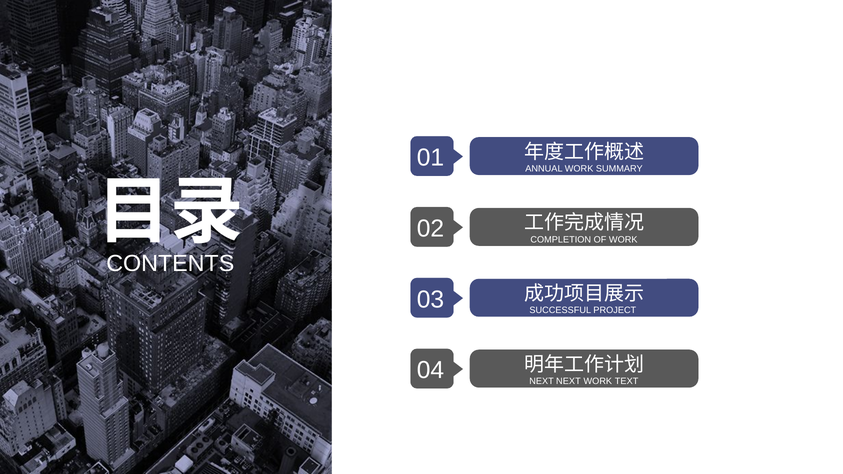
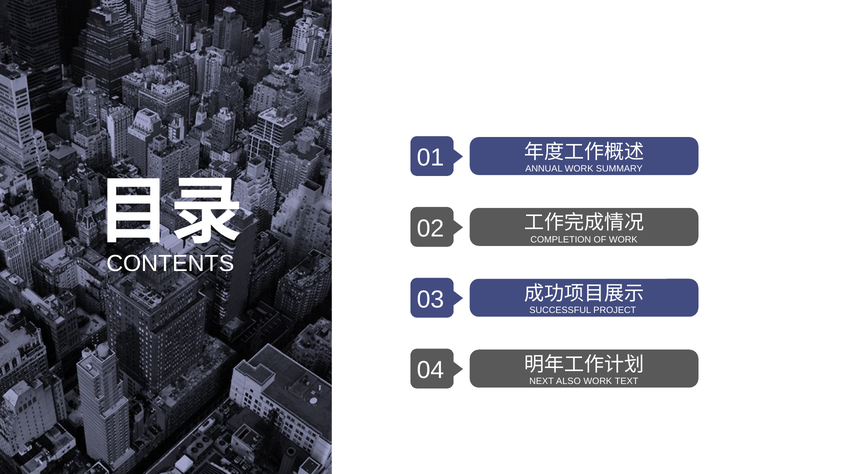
NEXT NEXT: NEXT -> ALSO (568, 381)
